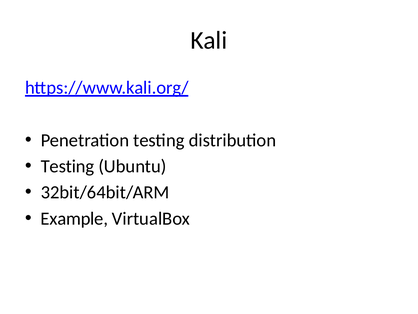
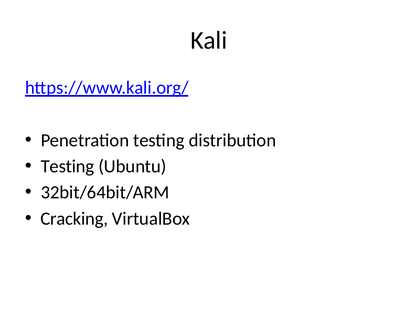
Example: Example -> Cracking (74, 218)
